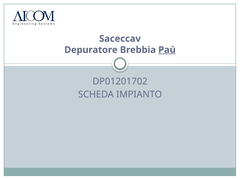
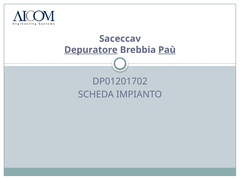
Depuratore underline: none -> present (91, 50)
